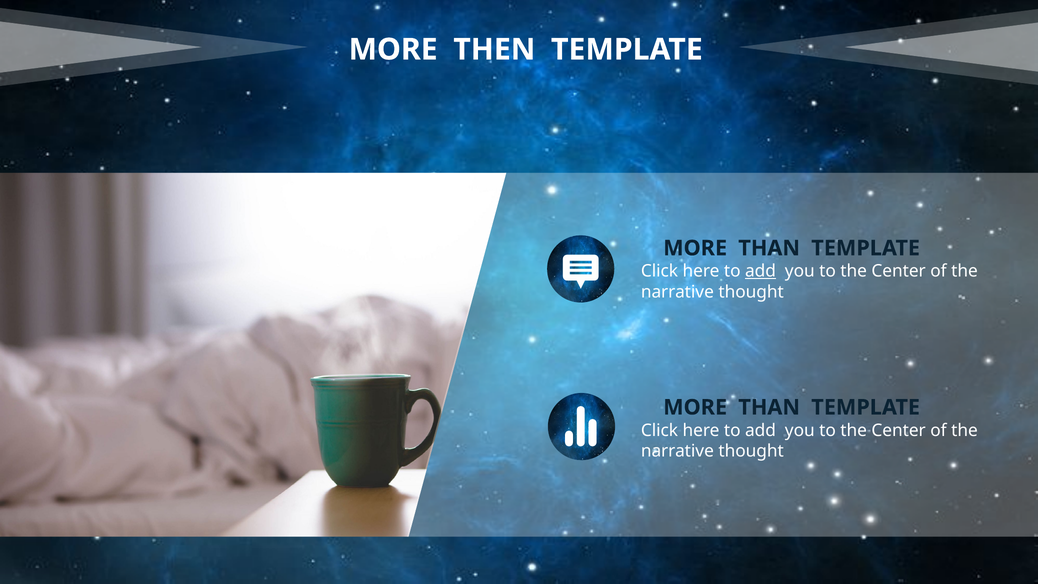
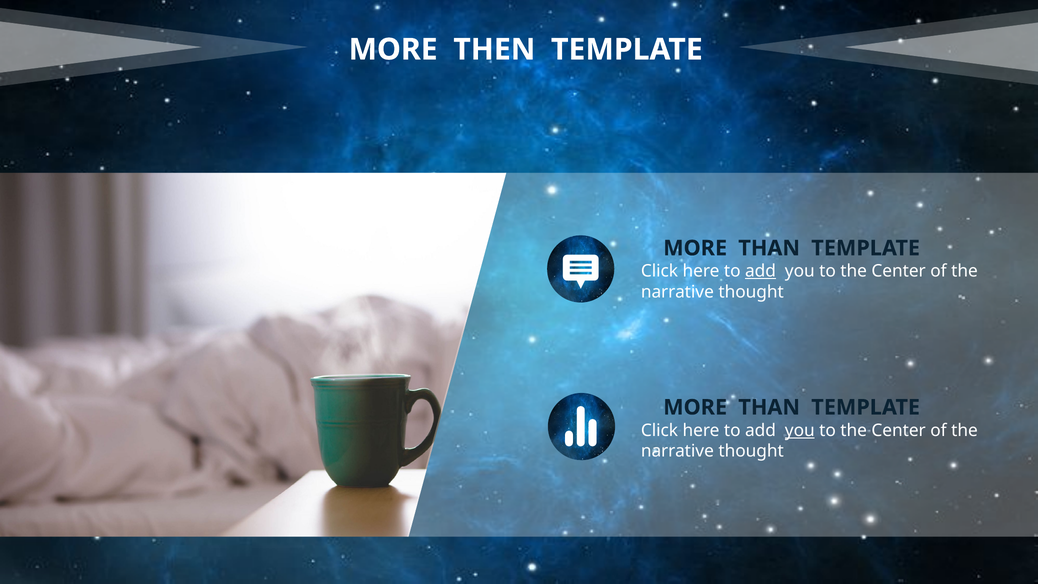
you underline: none -> present (800, 430)
